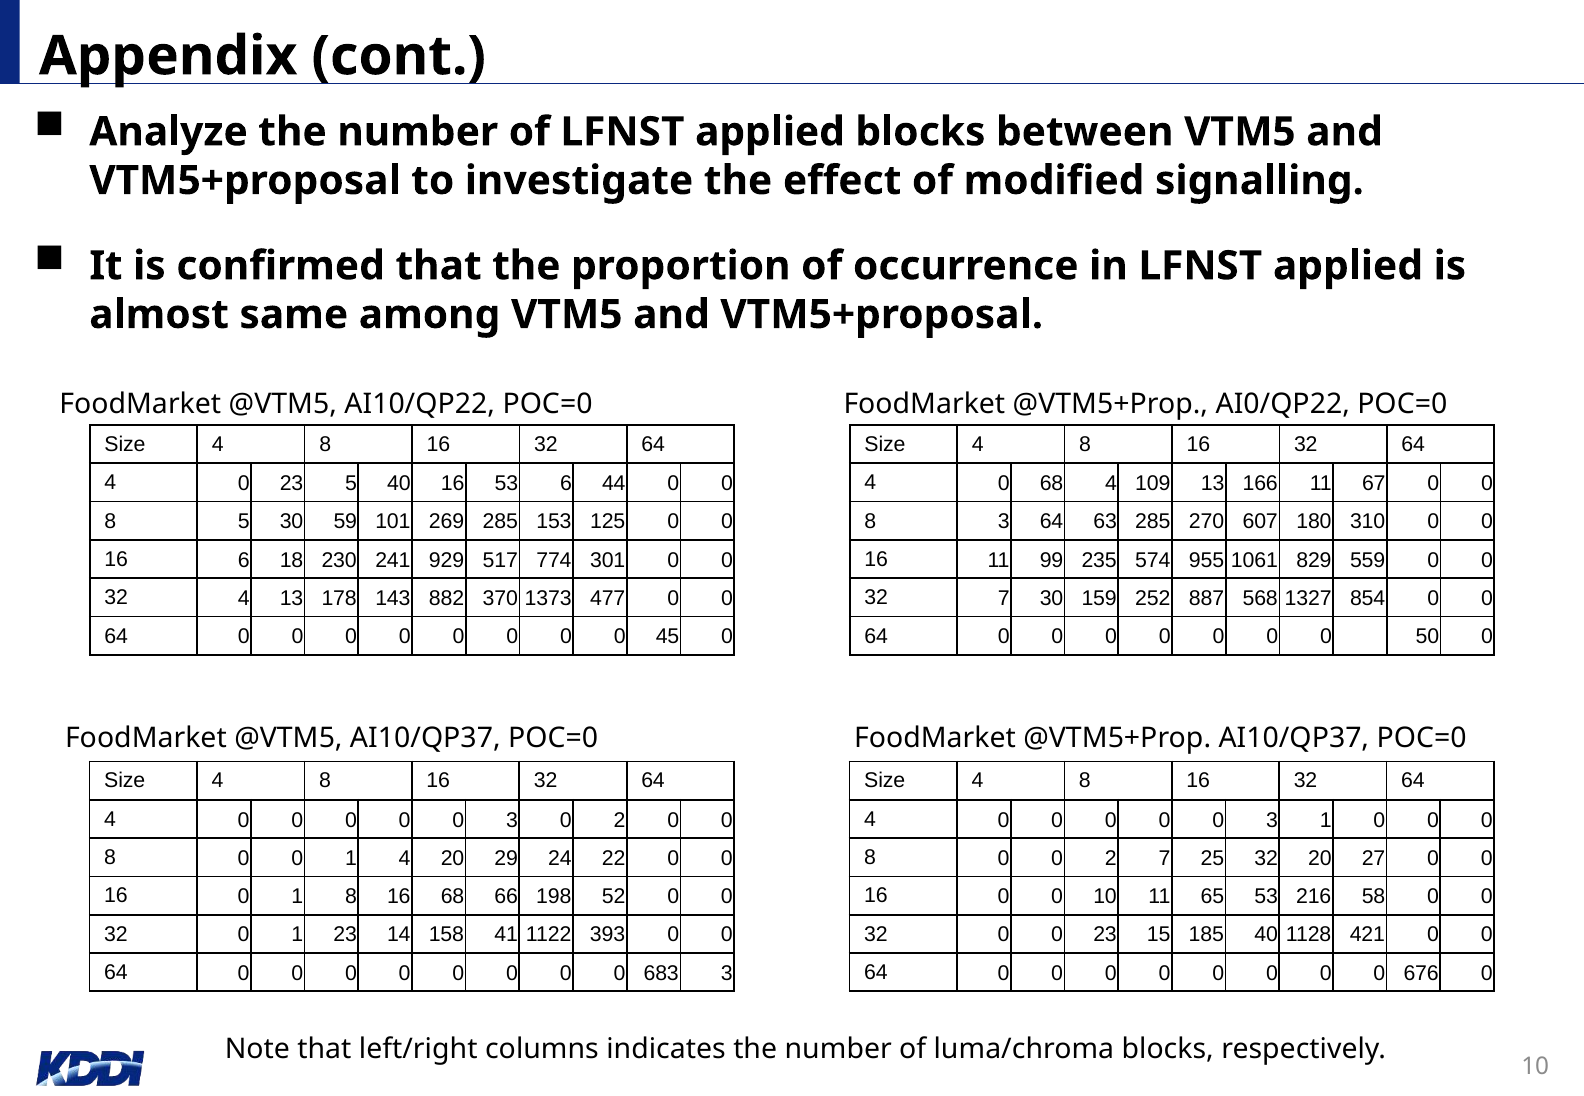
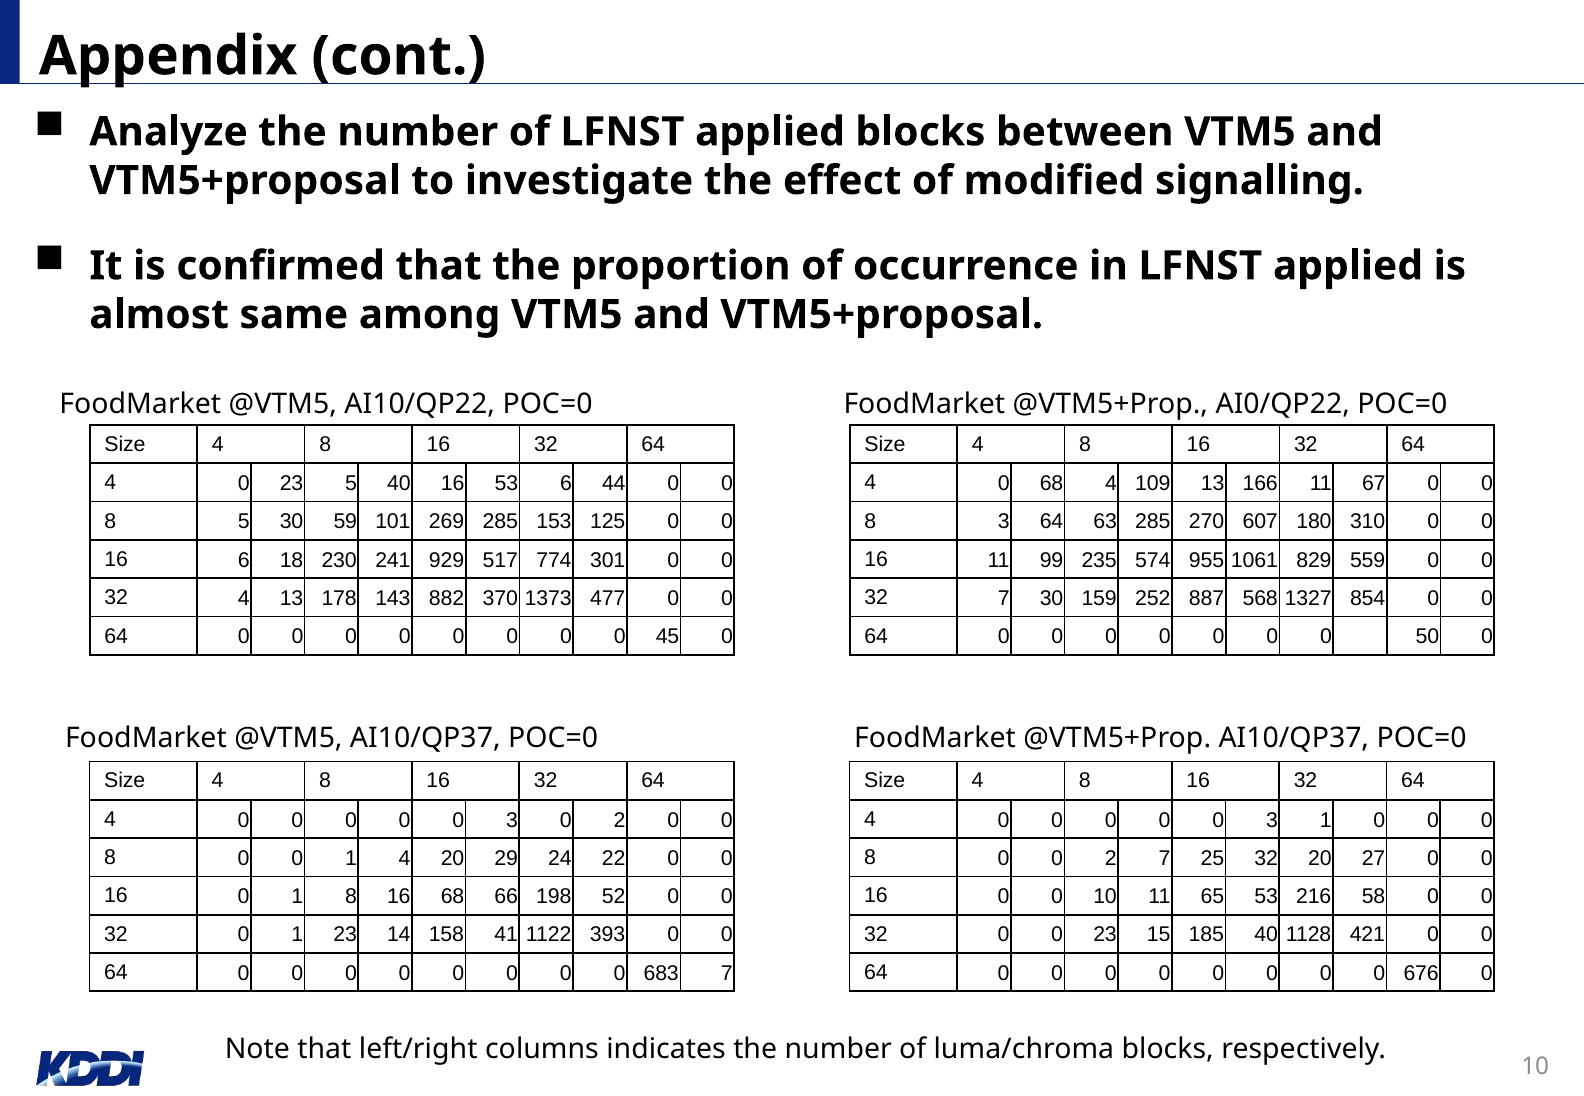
683 3: 3 -> 7 (727, 974)
